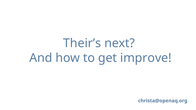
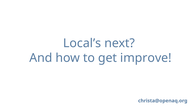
Their’s: Their’s -> Local’s (82, 43)
